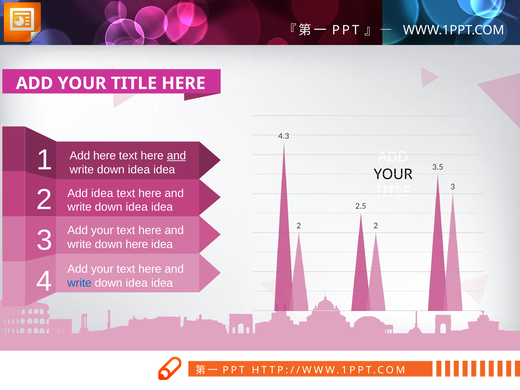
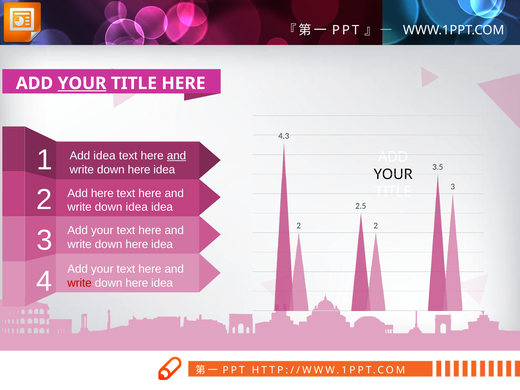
YOUR underline: none -> present (82, 83)
Add here: here -> idea (104, 156)
idea: idea -> here (139, 170)
Add idea: idea -> here (102, 193)
write colour: blue -> red (80, 283)
idea: idea -> here (137, 283)
